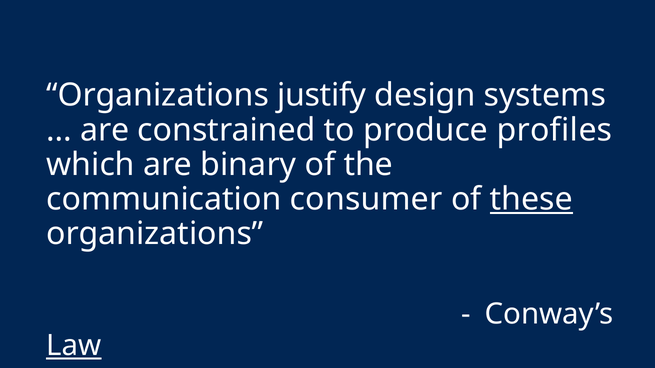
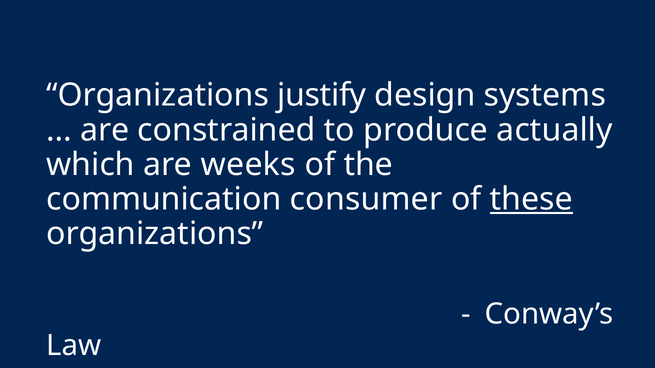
profiles: profiles -> actually (555, 130)
binary: binary -> weeks (248, 165)
Law underline: present -> none (74, 346)
